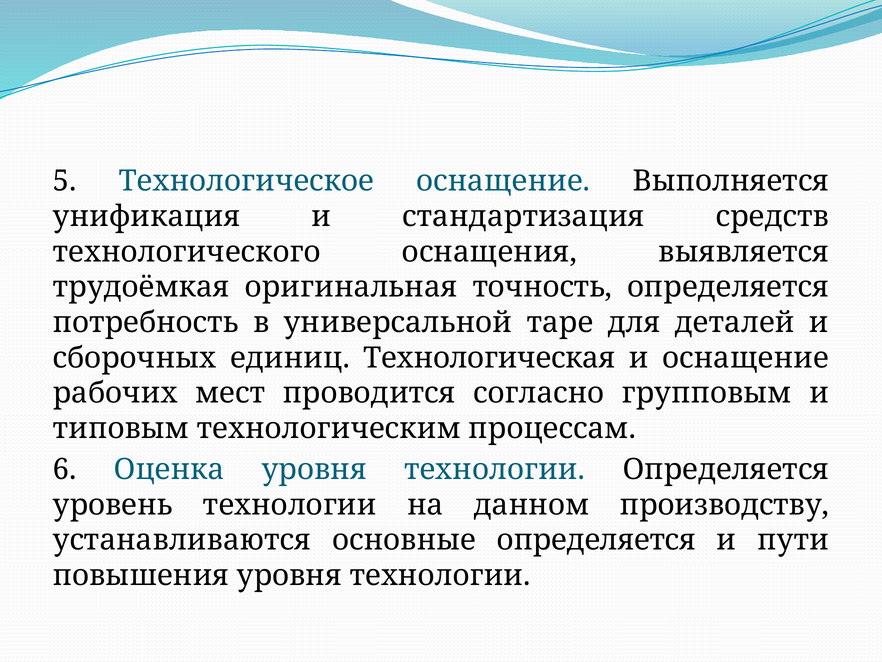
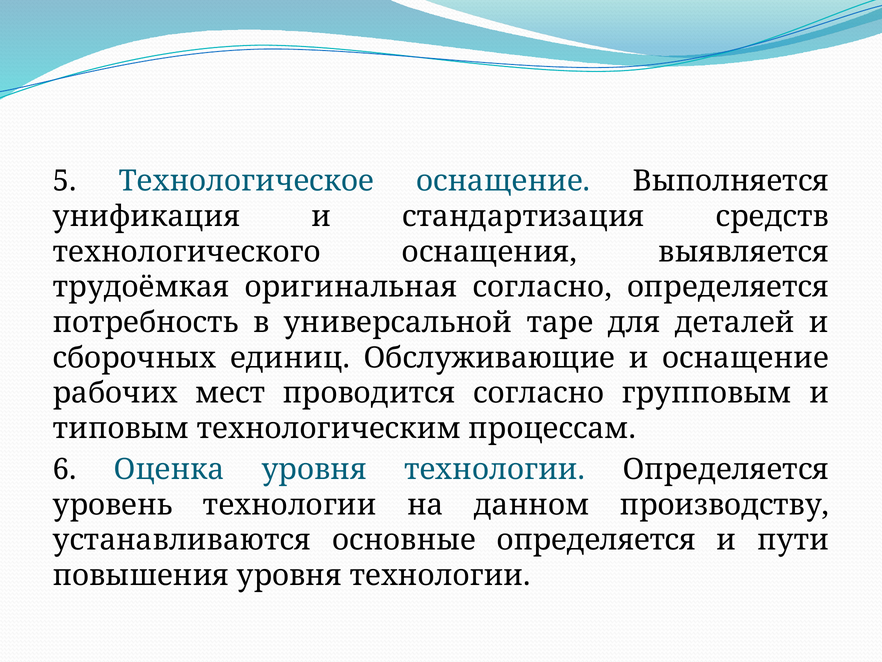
оригинальная точность: точность -> согласно (542, 287)
Технологическая: Технологическая -> Обслуживающие (489, 358)
